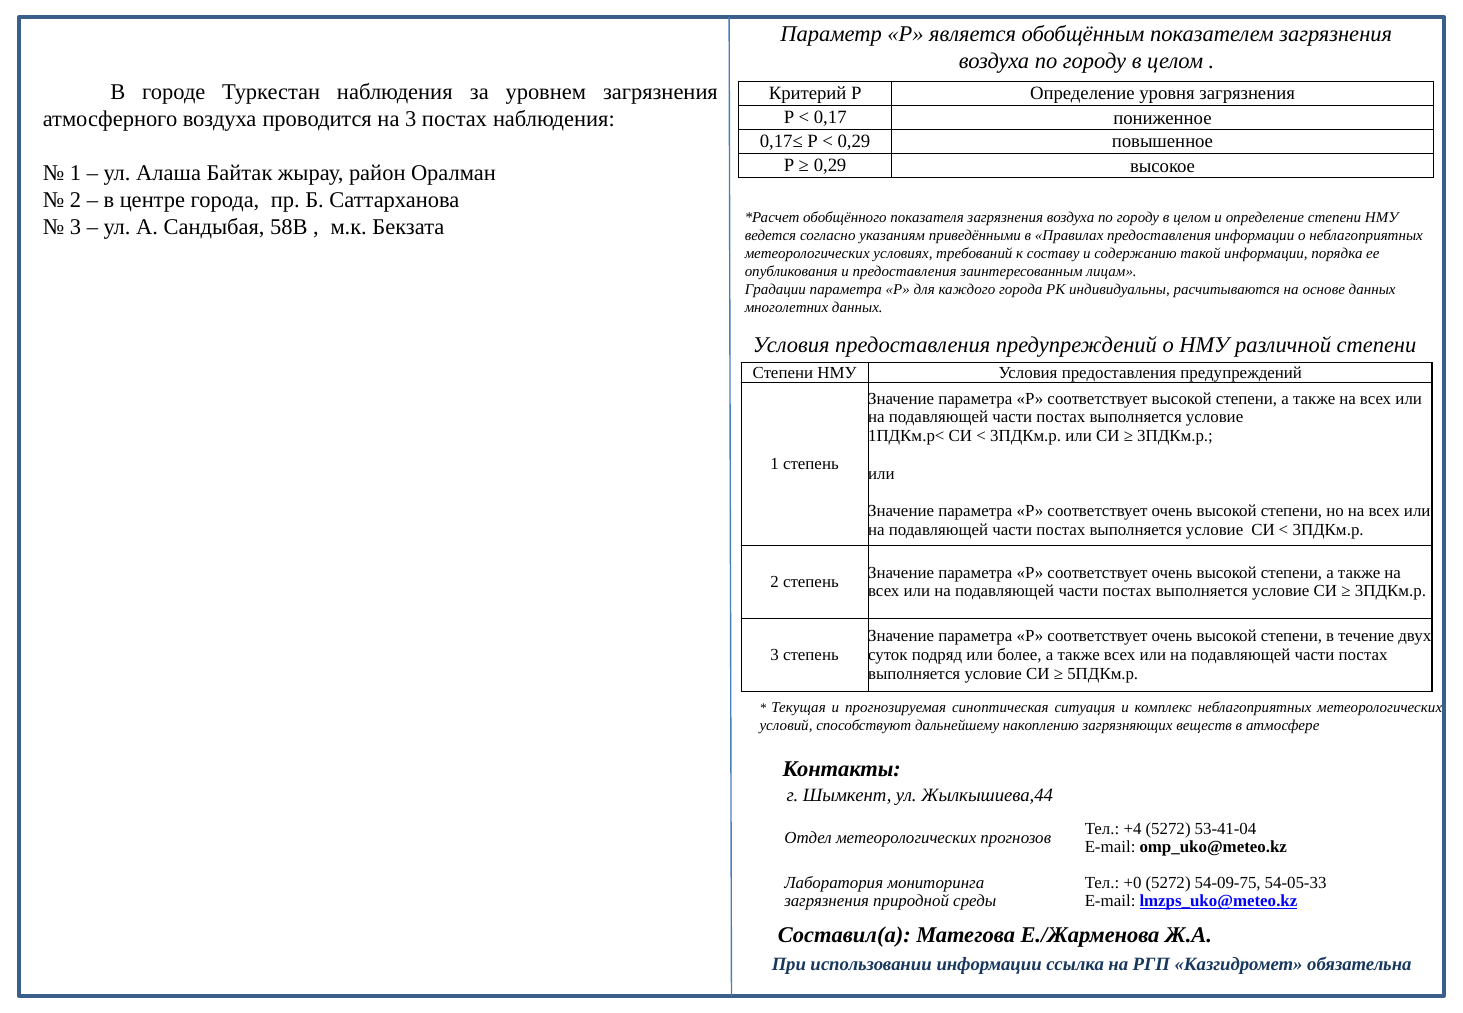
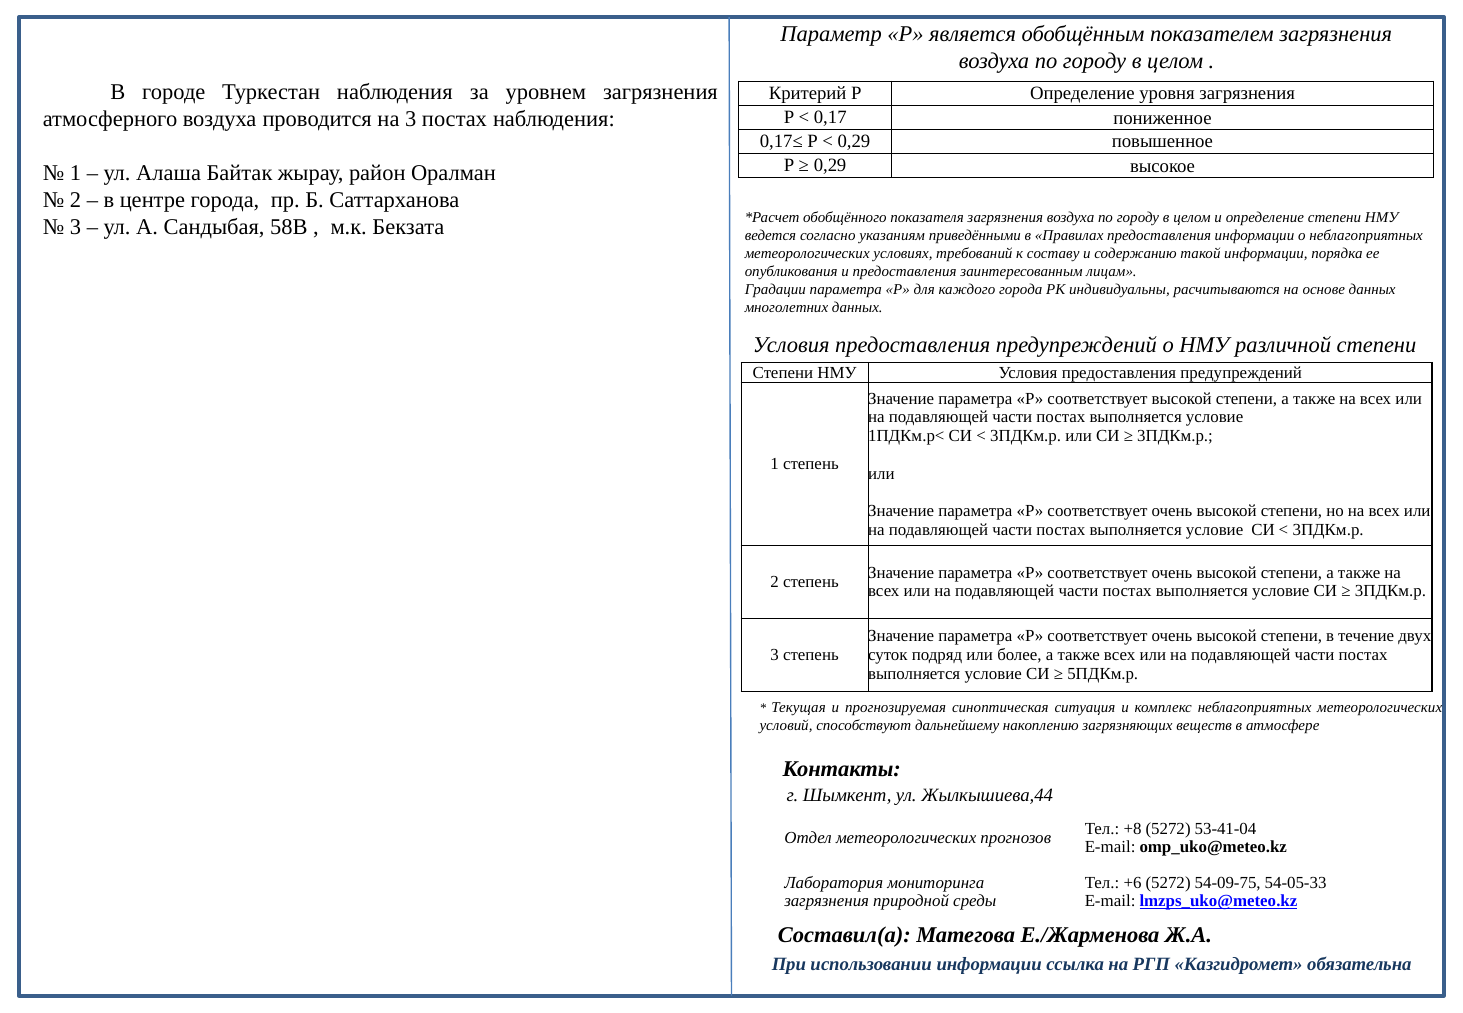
+4: +4 -> +8 (1132, 828)
+0: +0 -> +6 (1132, 883)
